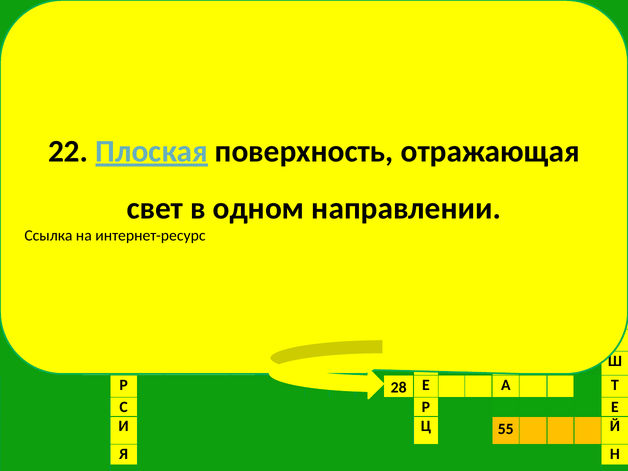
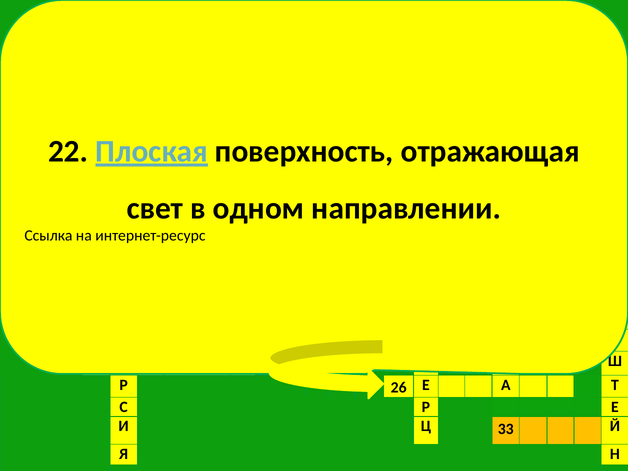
28: 28 -> 26 (399, 388)
55: 55 -> 33 (506, 429)
